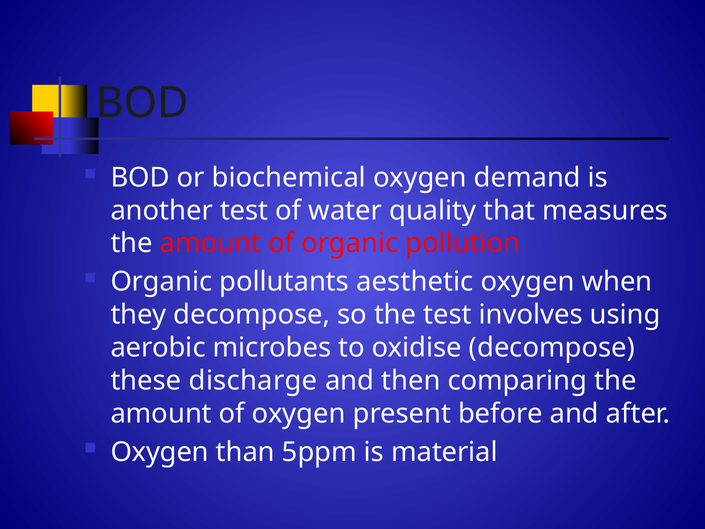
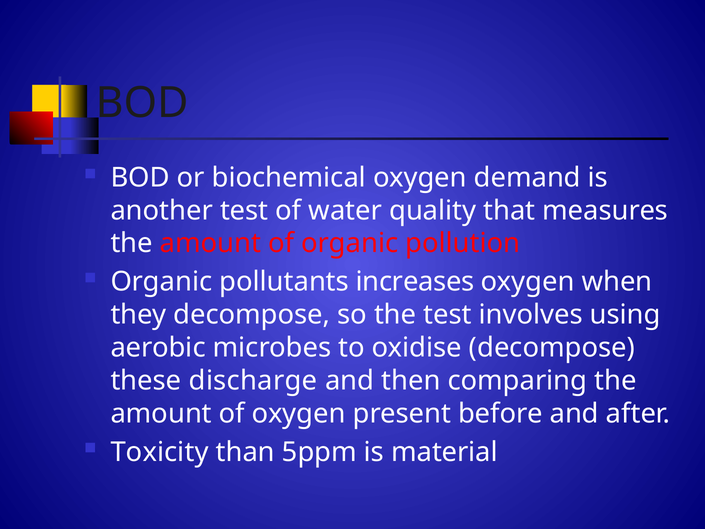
aesthetic: aesthetic -> increases (415, 282)
Oxygen: Oxygen -> Toxicity (160, 452)
